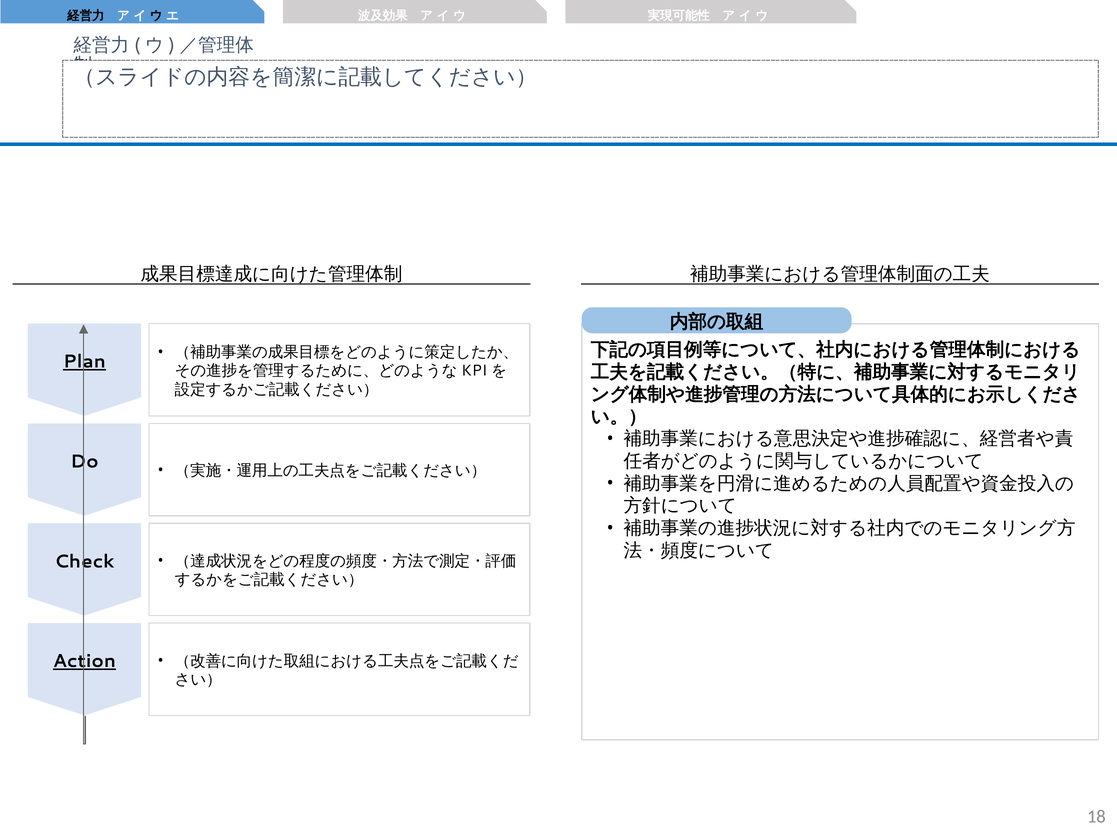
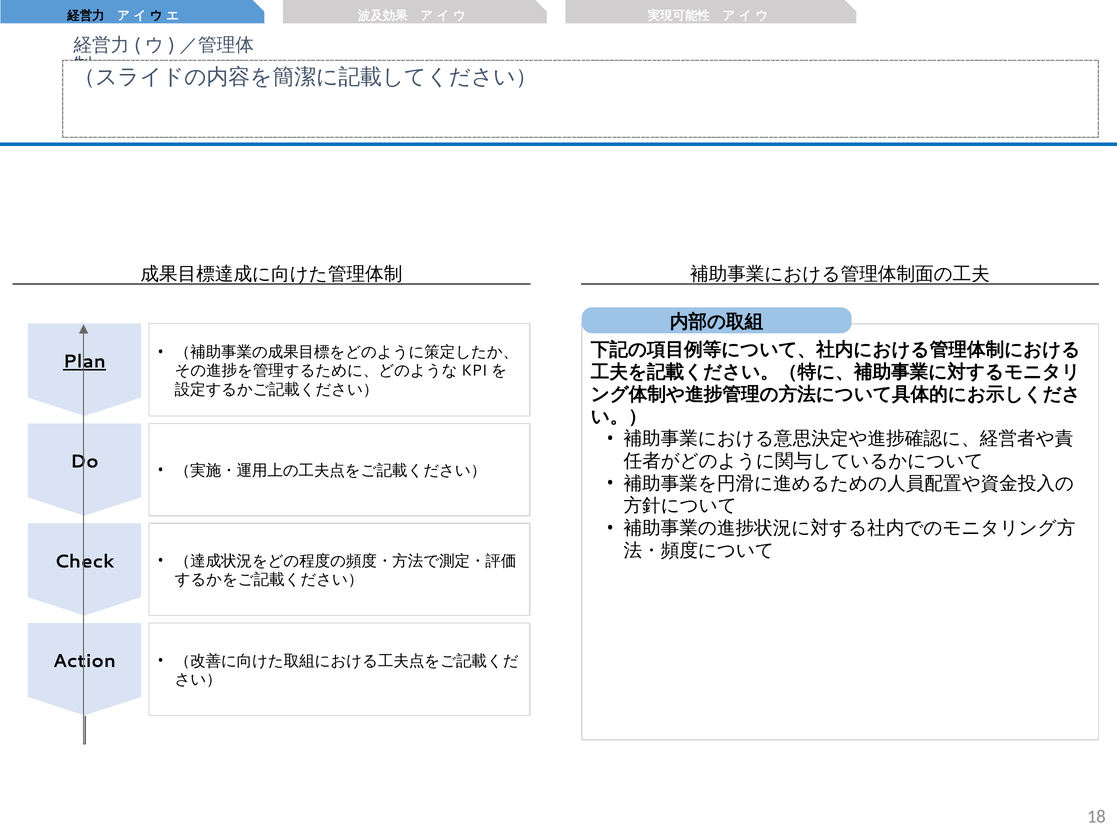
Action underline: present -> none (84, 661)
